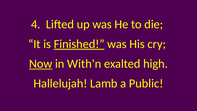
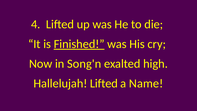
Now underline: present -> none (41, 64)
With'n: With'n -> Song'n (84, 64)
Hallelujah Lamb: Lamb -> Lifted (104, 83)
Public: Public -> Name (146, 83)
